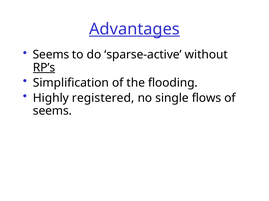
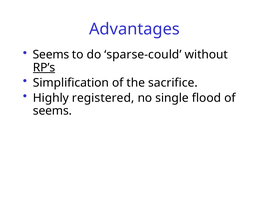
Advantages underline: present -> none (134, 29)
sparse-active: sparse-active -> sparse-could (143, 55)
flooding: flooding -> sacrifice (173, 83)
flows: flows -> flood (206, 98)
